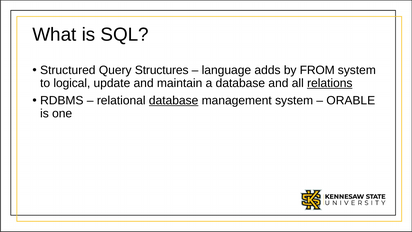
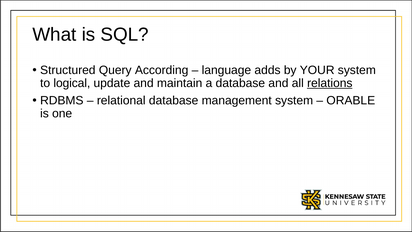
Structures: Structures -> According (162, 70)
FROM: FROM -> YOUR (317, 70)
database underline: present -> none (174, 100)
